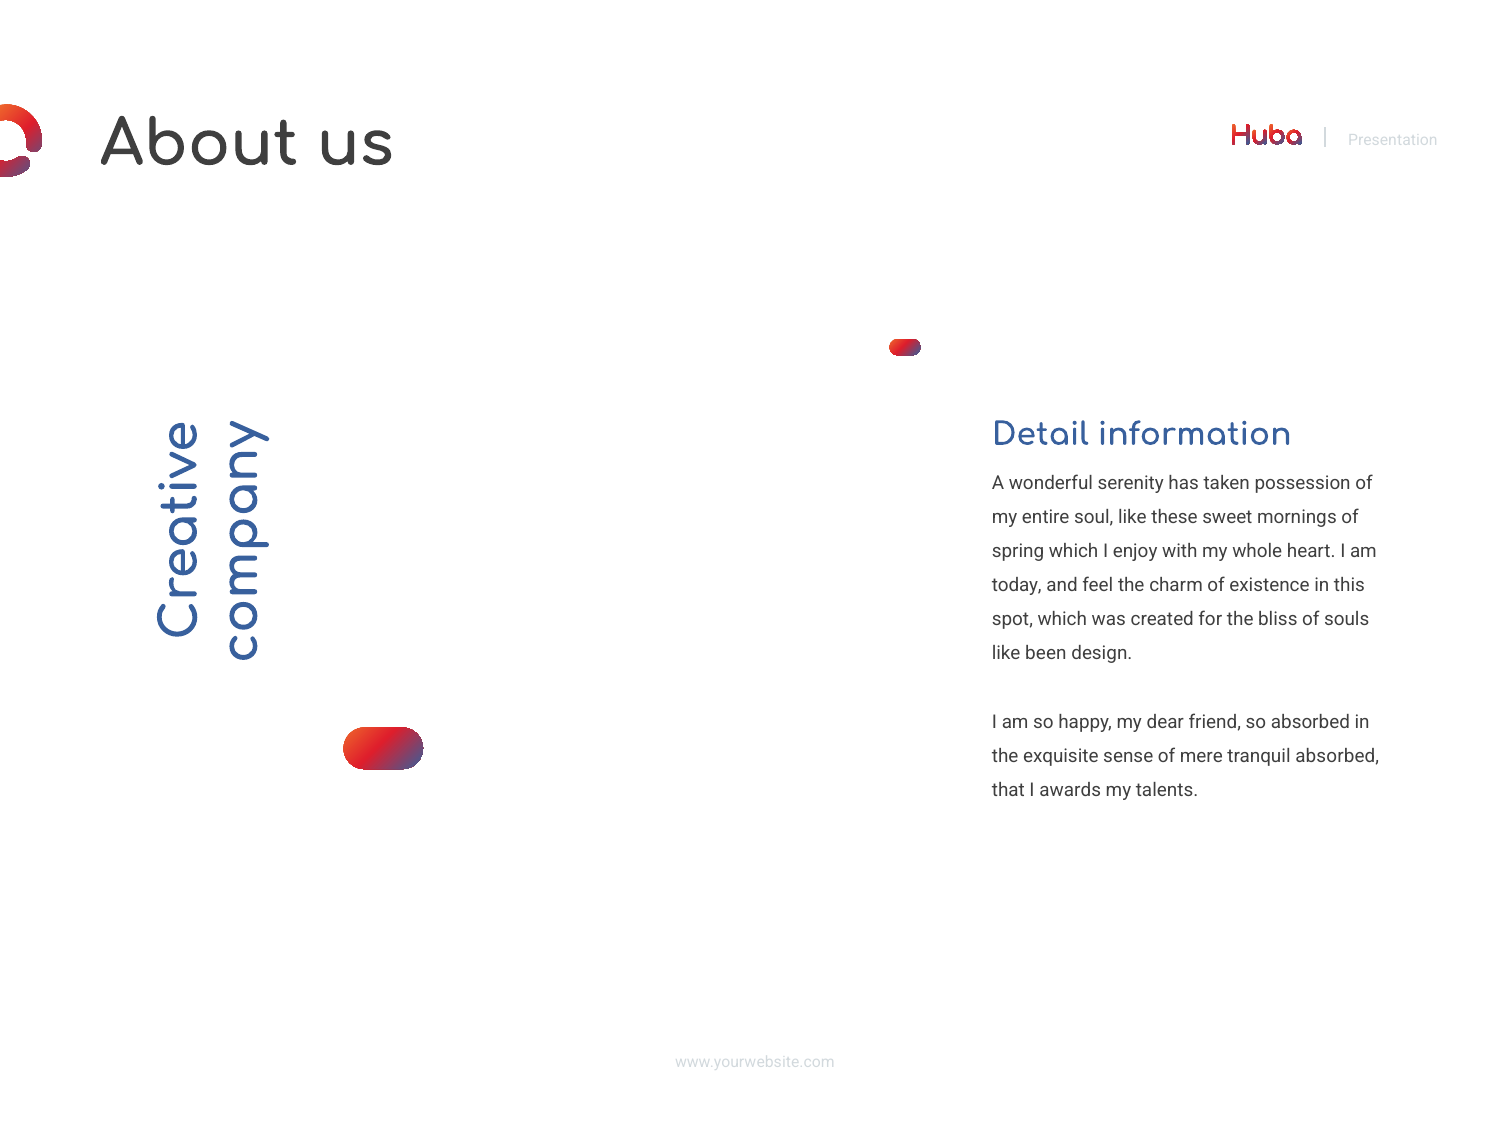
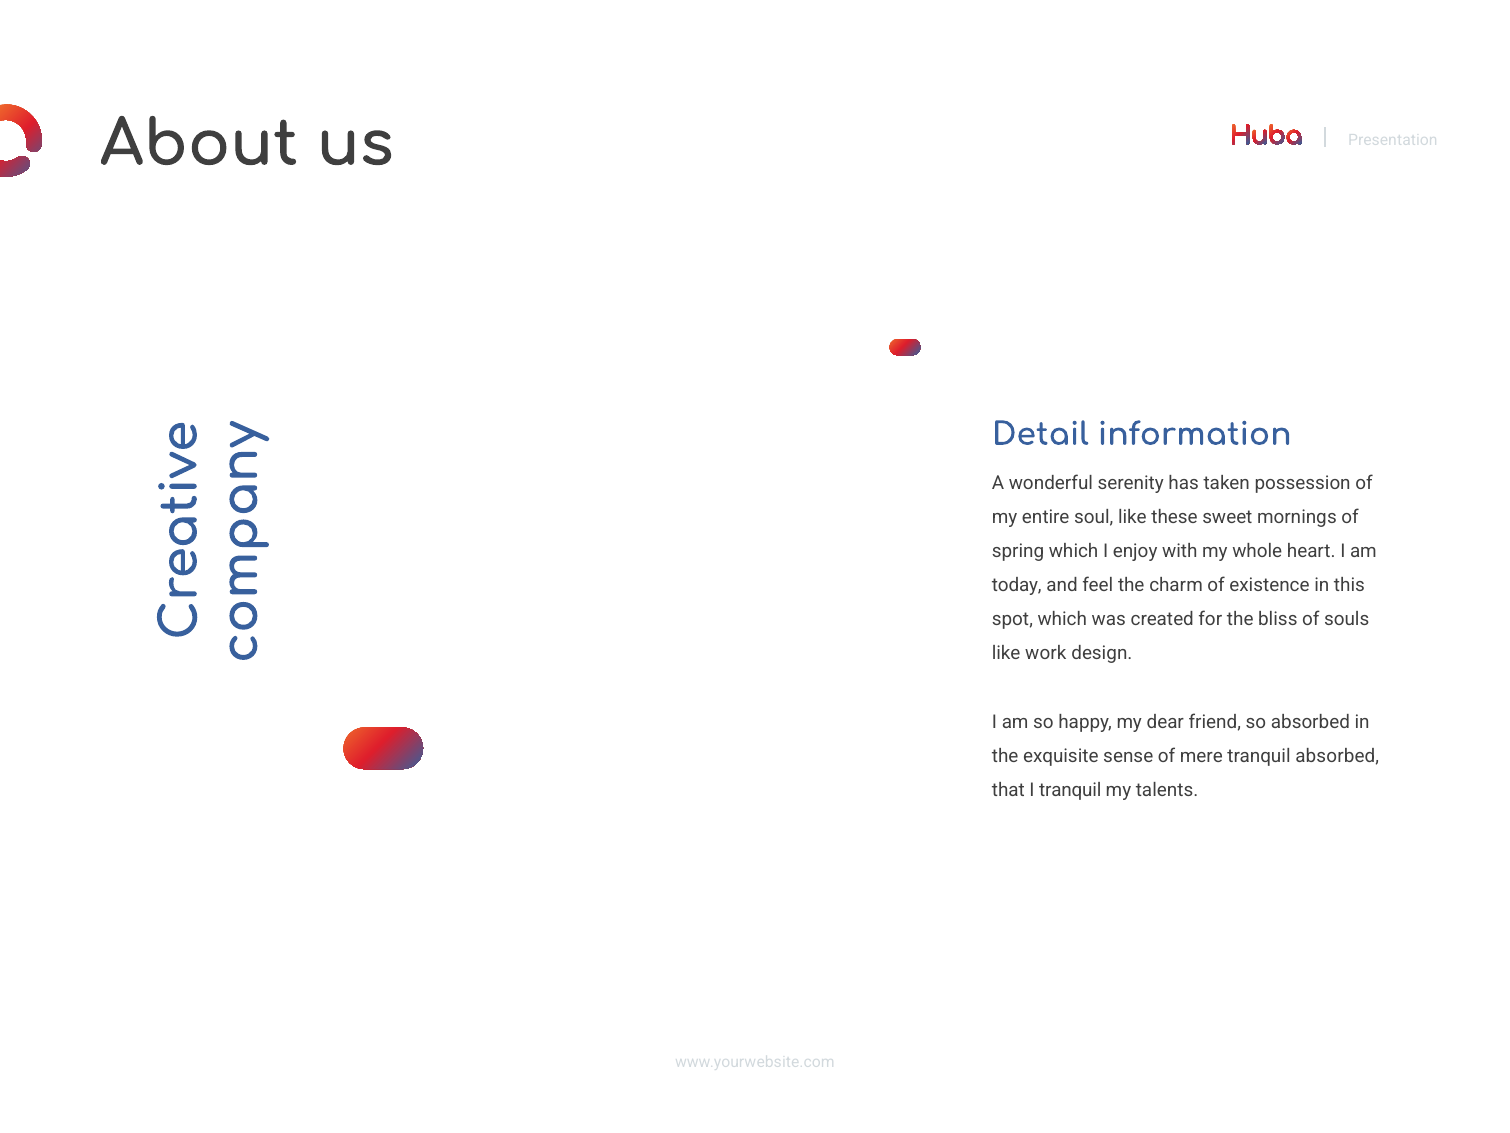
been: been -> work (1046, 653)
I awards: awards -> tranquil (1070, 790)
